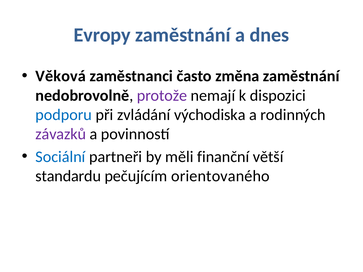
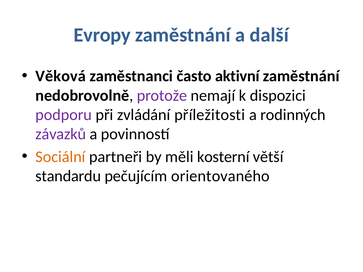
dnes: dnes -> další (269, 35)
změna: změna -> aktivní (237, 76)
podporu colour: blue -> purple (64, 115)
východiska: východiska -> příležitosti (210, 115)
Sociální colour: blue -> orange (60, 157)
finanční: finanční -> kosterní (223, 157)
